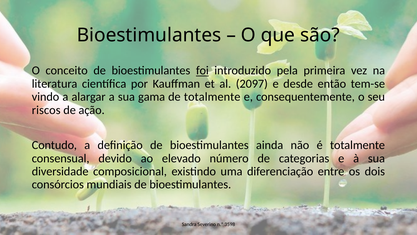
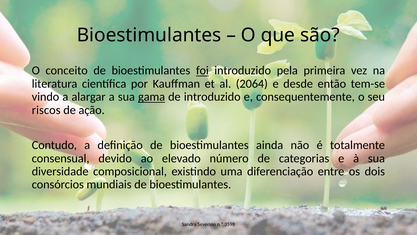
2097: 2097 -> 2064 (252, 84)
gama underline: none -> present (152, 97)
de totalmente: totalmente -> introduzido (212, 97)
